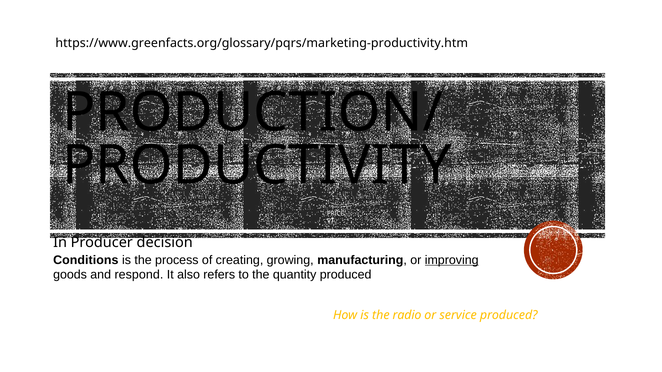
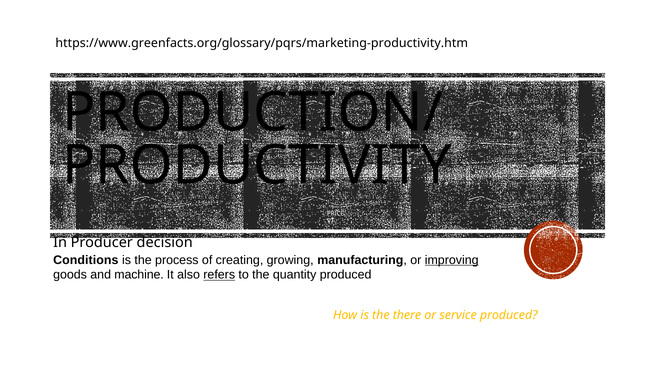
respond: respond -> machine (139, 275)
refers underline: none -> present (219, 275)
radio: radio -> there (407, 315)
